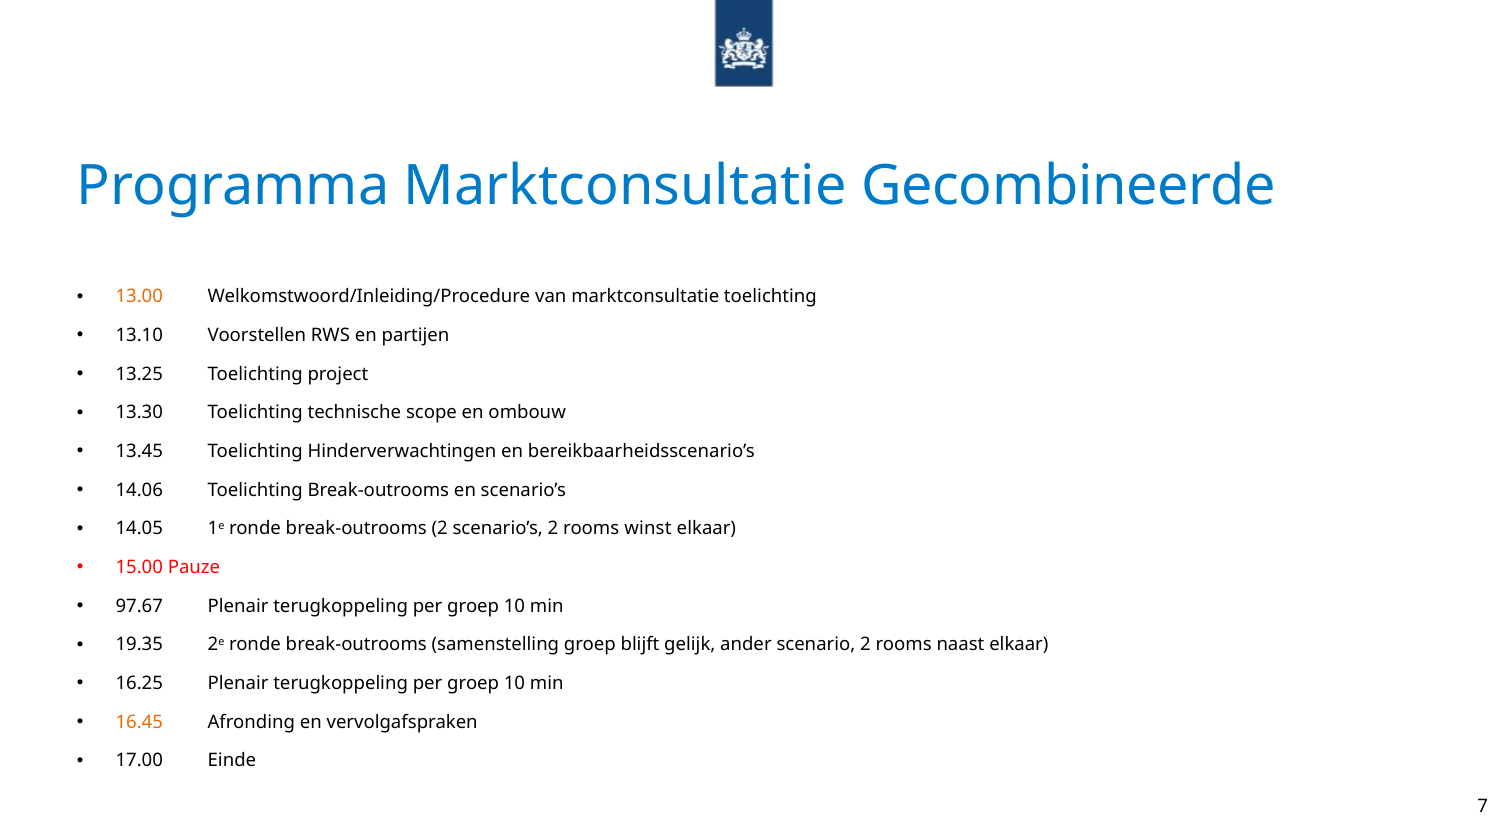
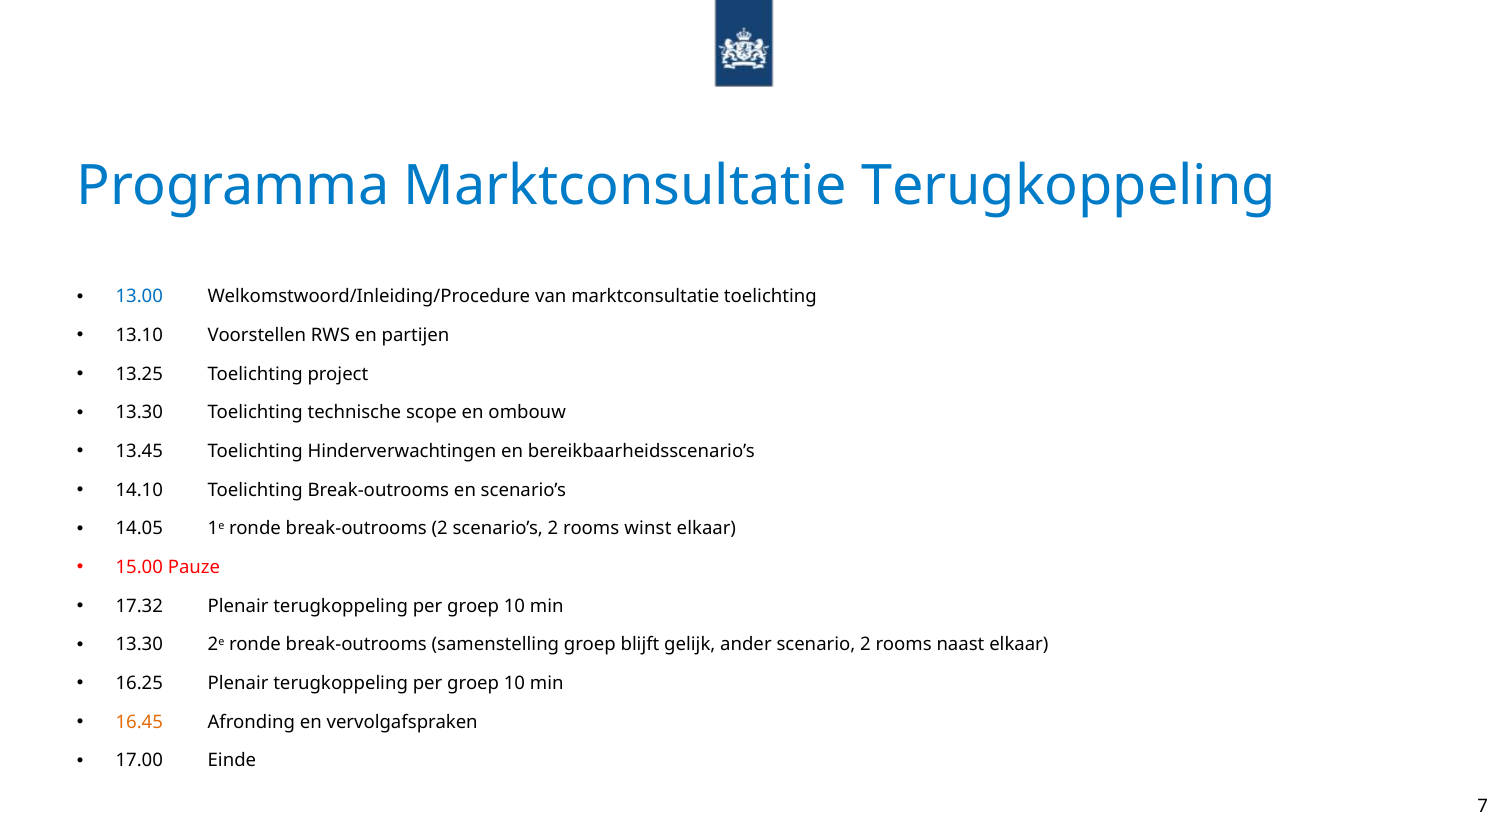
Marktconsultatie Gecombineerde: Gecombineerde -> Terugkoppeling (1069, 186)
13.00 colour: orange -> blue (139, 297)
14.06: 14.06 -> 14.10 (139, 490)
97.67: 97.67 -> 17.32 (139, 606)
19.35: 19.35 -> 13.30 (139, 645)
